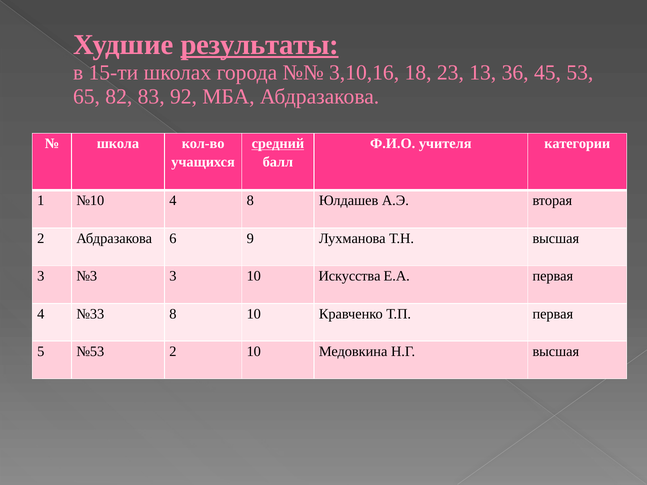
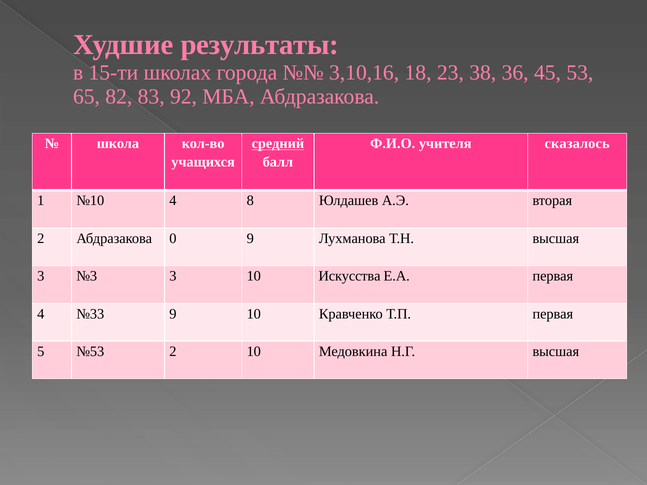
результаты underline: present -> none (260, 45)
13: 13 -> 38 (483, 73)
категории: категории -> сказалось (577, 144)
6: 6 -> 0 (173, 239)
№33 8: 8 -> 9 (173, 314)
